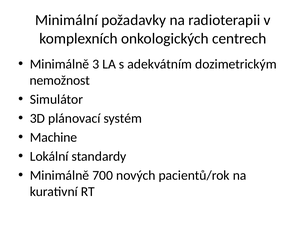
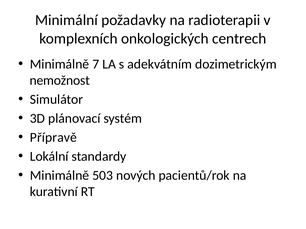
3: 3 -> 7 (96, 64)
Machine: Machine -> Přípravě (53, 138)
700: 700 -> 503 (103, 176)
